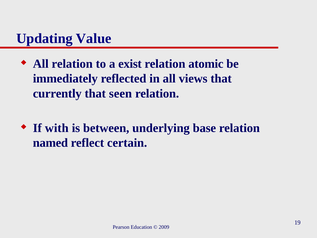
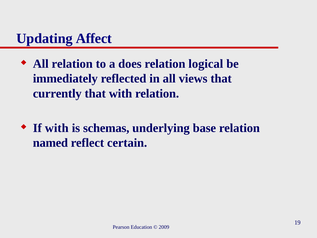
Value: Value -> Affect (94, 39)
exist: exist -> does (130, 64)
atomic: atomic -> logical (206, 64)
that seen: seen -> with (121, 93)
between: between -> schemas (106, 128)
